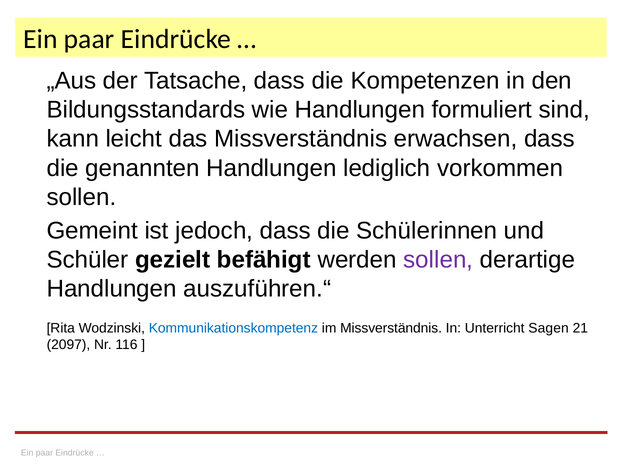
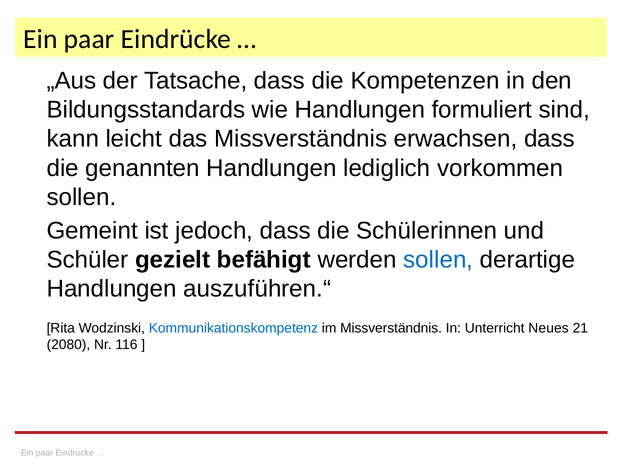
sollen colour: purple -> blue (438, 260)
Sagen: Sagen -> Neues (549, 329)
2097: 2097 -> 2080 (68, 345)
